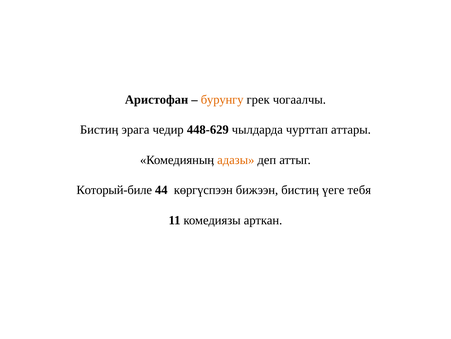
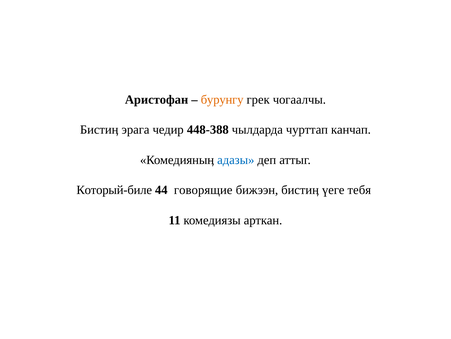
448-629: 448-629 -> 448-388 (208, 129)
аттары: аттары -> канчап (351, 129)
адазы colour: orange -> blue (236, 160)
көргүспээн: көргүспээн -> говорящие (203, 190)
